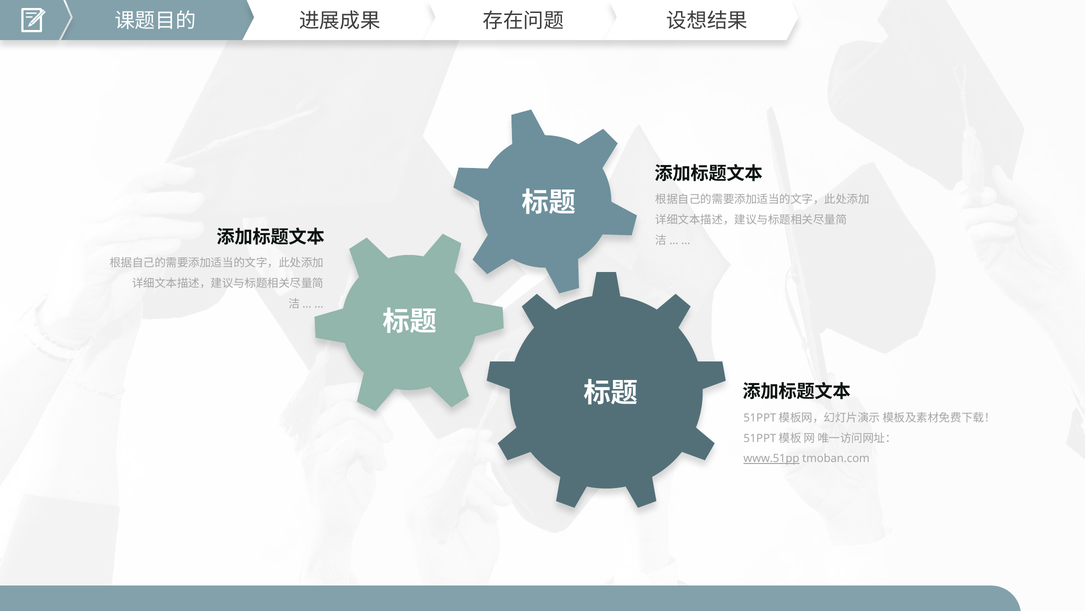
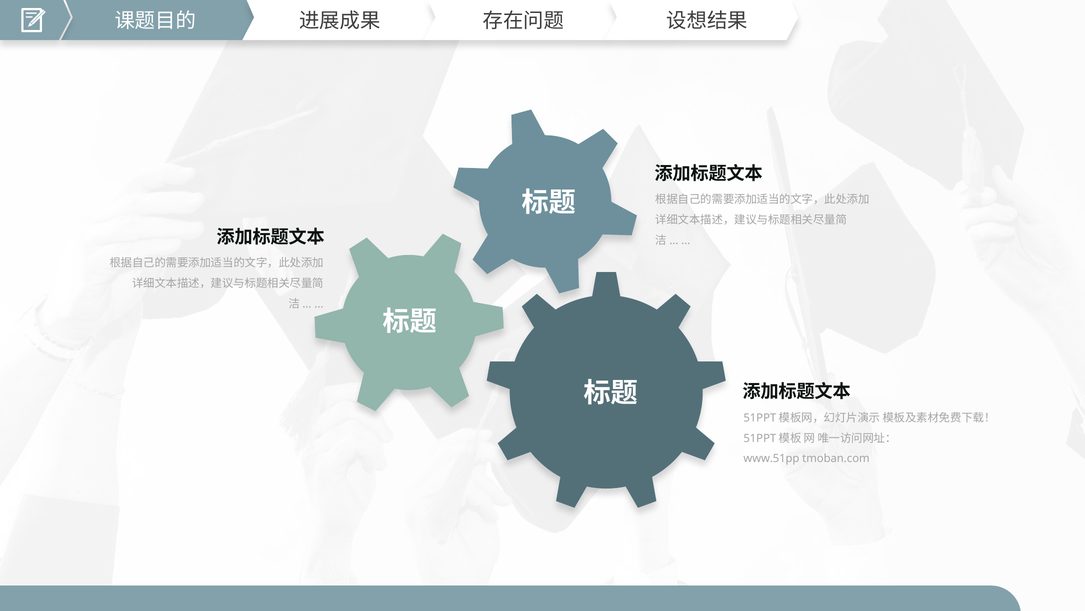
www.51pp underline: present -> none (771, 458)
